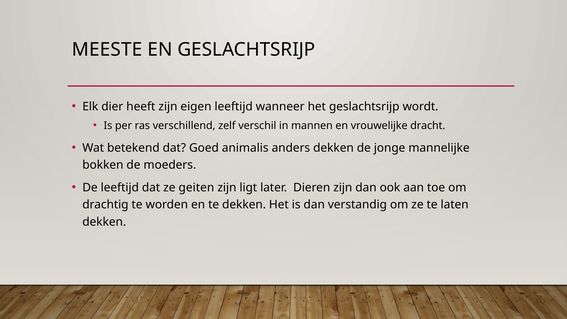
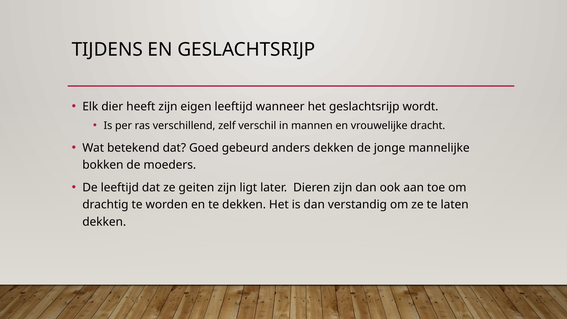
MEESTE: MEESTE -> TIJDENS (107, 50)
animalis: animalis -> gebeurd (245, 148)
